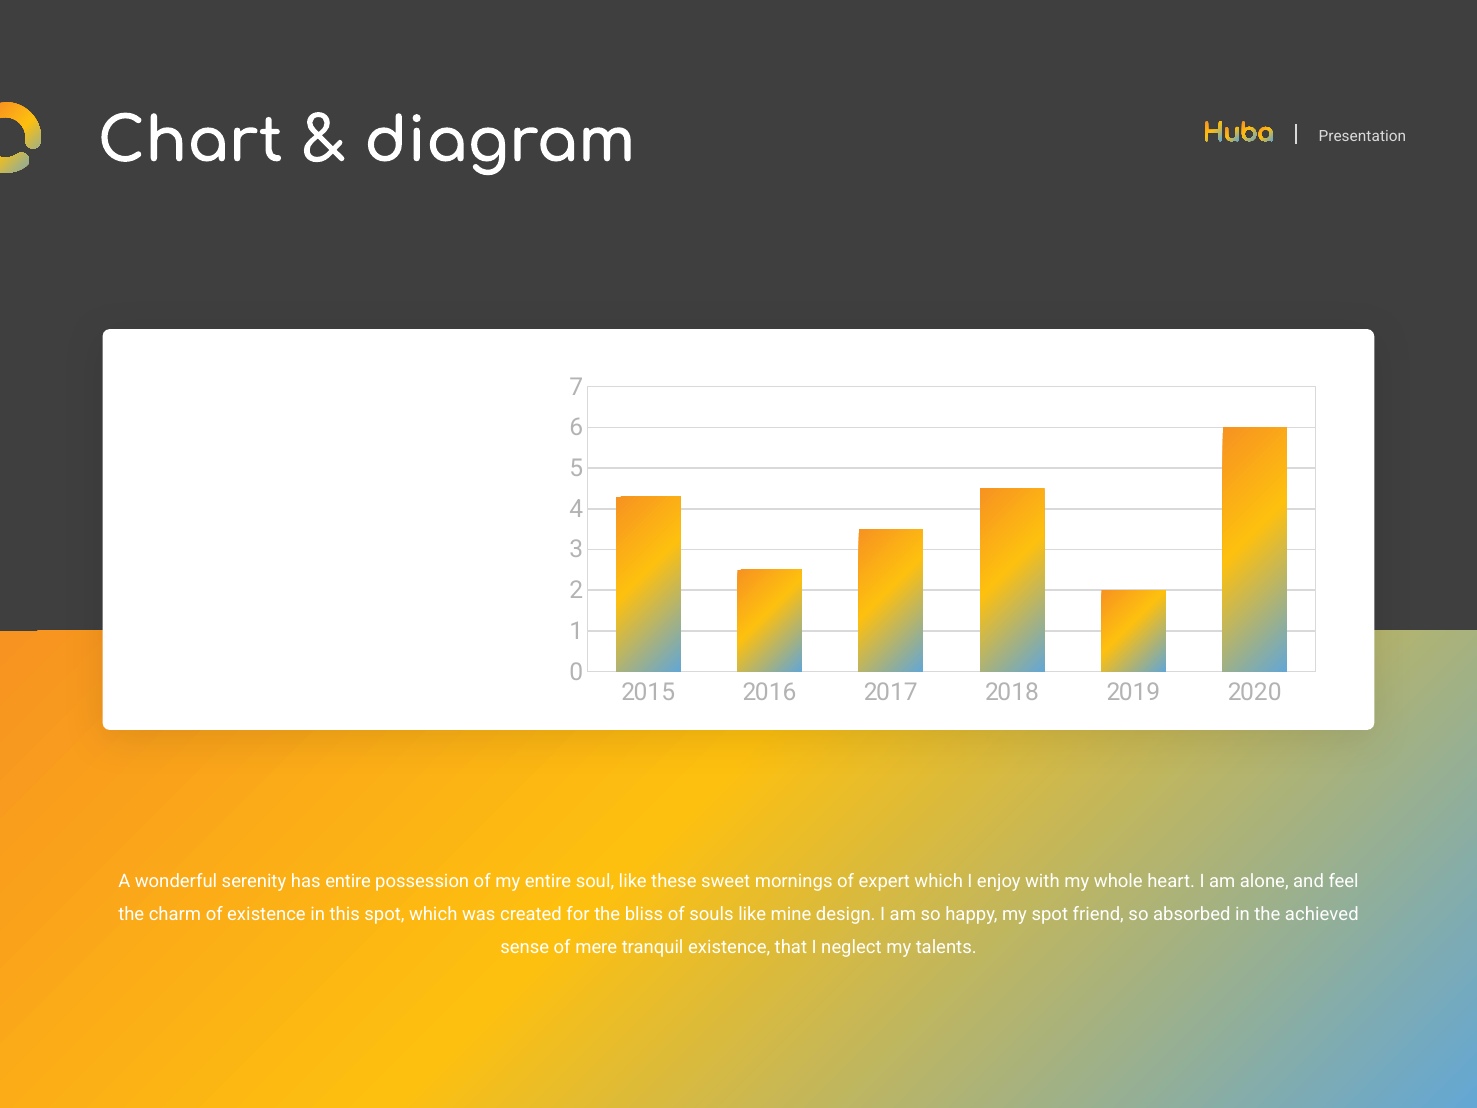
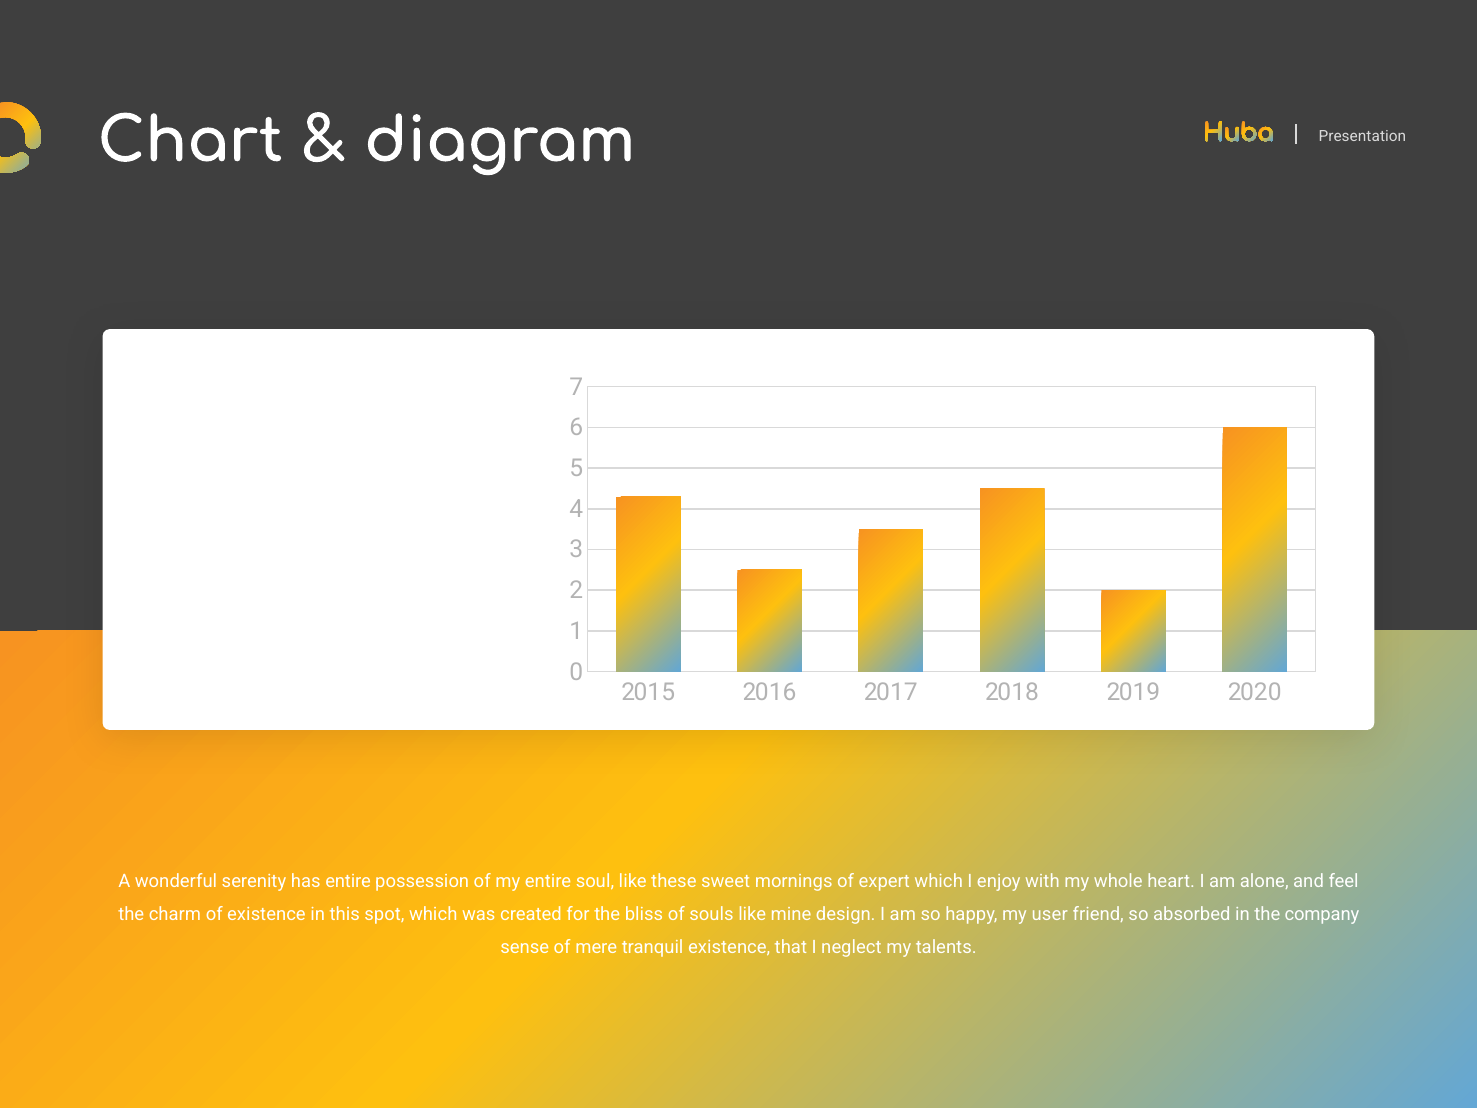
my spot: spot -> user (1050, 914)
achieved: achieved -> company (1322, 914)
